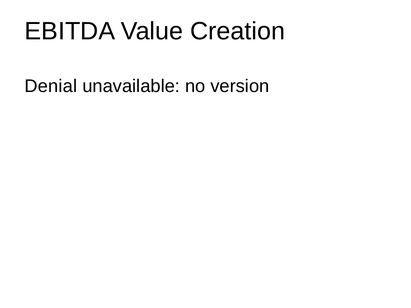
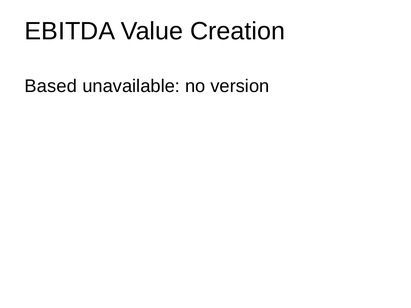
Denial: Denial -> Based (51, 86)
